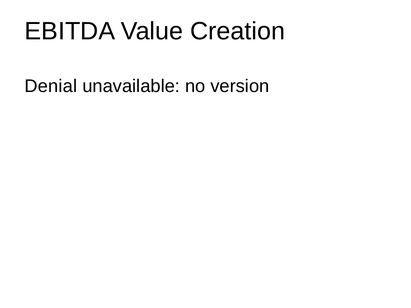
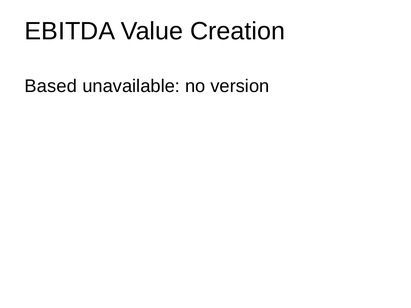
Denial: Denial -> Based (51, 86)
